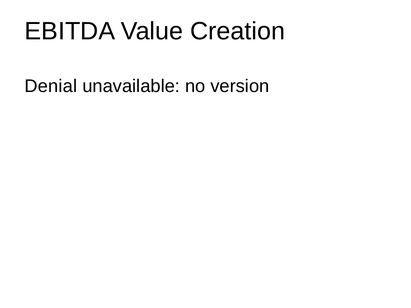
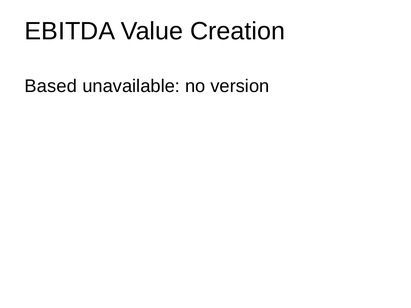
Denial: Denial -> Based (51, 86)
